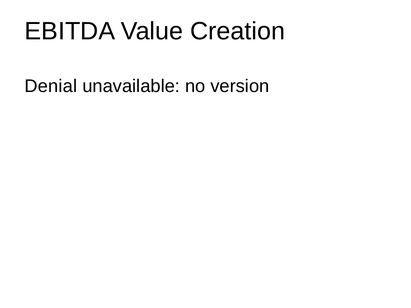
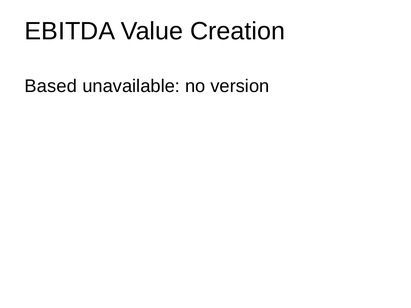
Denial: Denial -> Based (51, 86)
